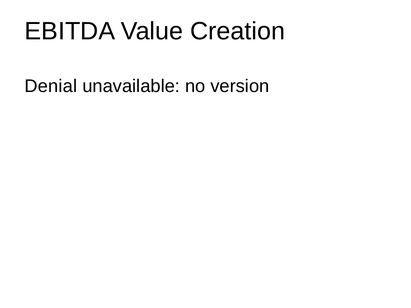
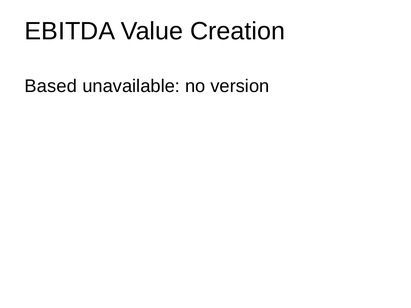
Denial: Denial -> Based (51, 86)
